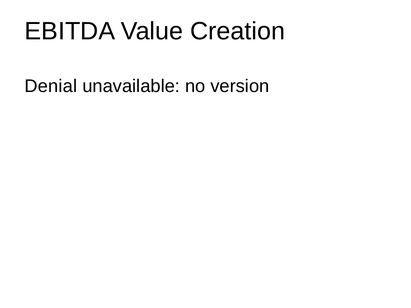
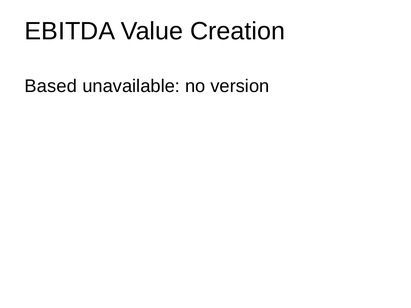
Denial: Denial -> Based (51, 86)
